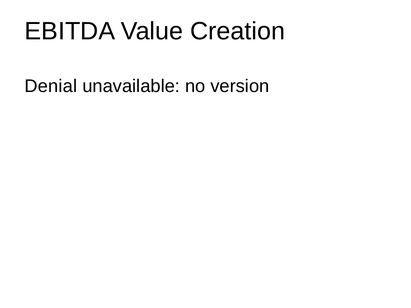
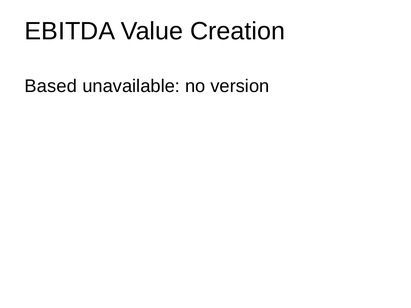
Denial: Denial -> Based (51, 86)
